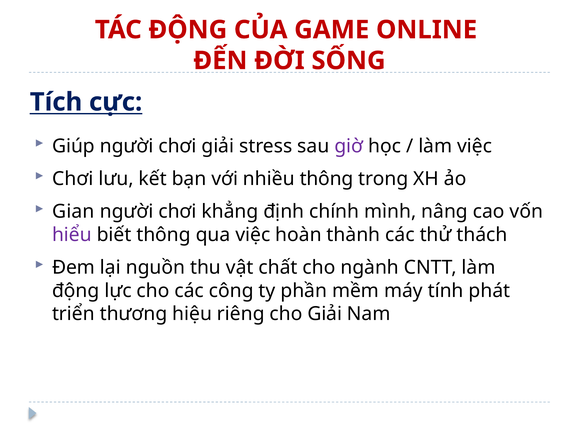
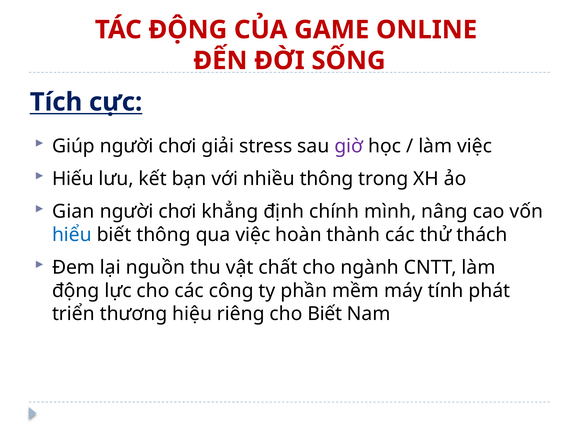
Chơi: Chơi -> Hiếu (73, 179)
hiểu colour: purple -> blue (72, 235)
cho Giải: Giải -> Biết (325, 314)
